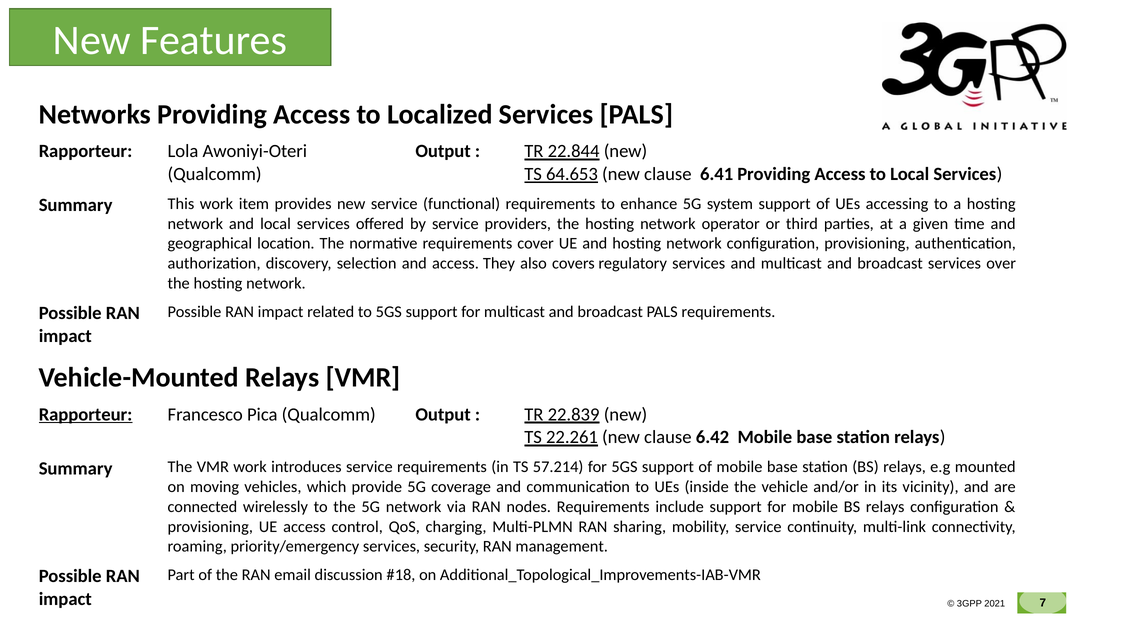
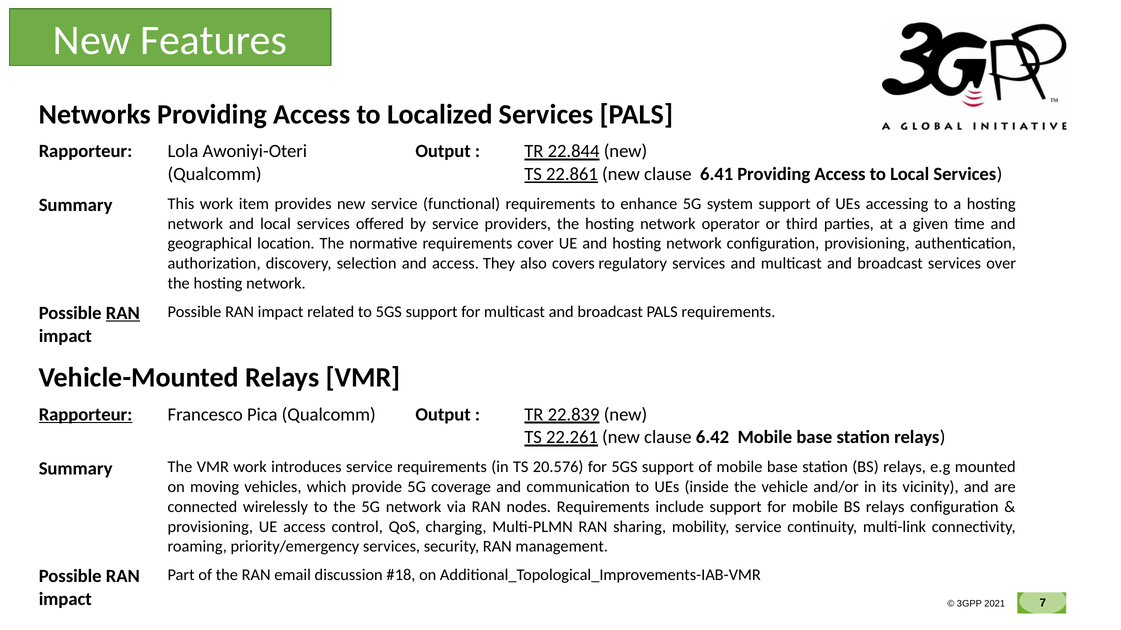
64.653: 64.653 -> 22.861 (572, 174)
RAN underline: none -> present (123, 313)
57.214: 57.214 -> 20.576 (558, 467)
